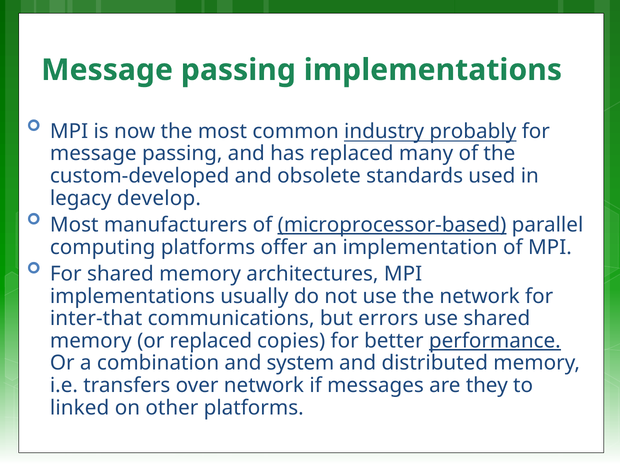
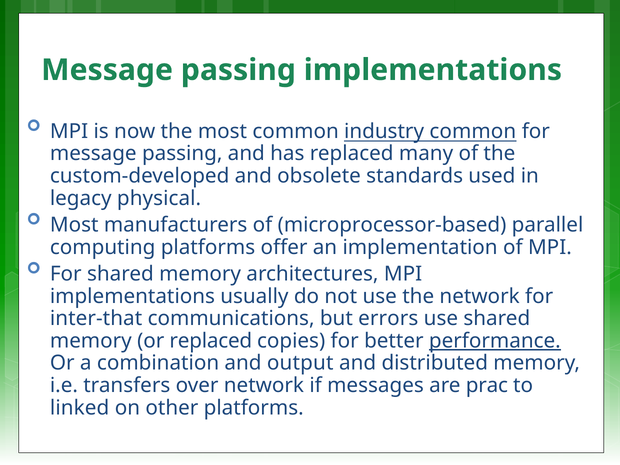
industry probably: probably -> common (473, 131)
develop: develop -> physical (159, 198)
microprocessor-based underline: present -> none (392, 225)
system: system -> output (300, 363)
they: they -> prac (487, 385)
